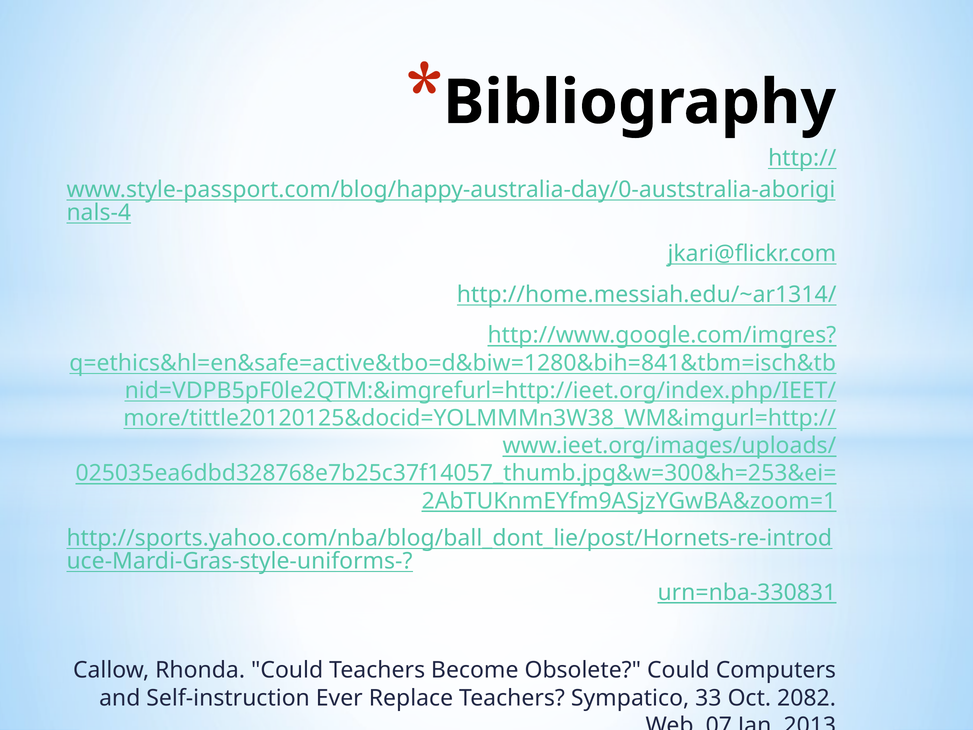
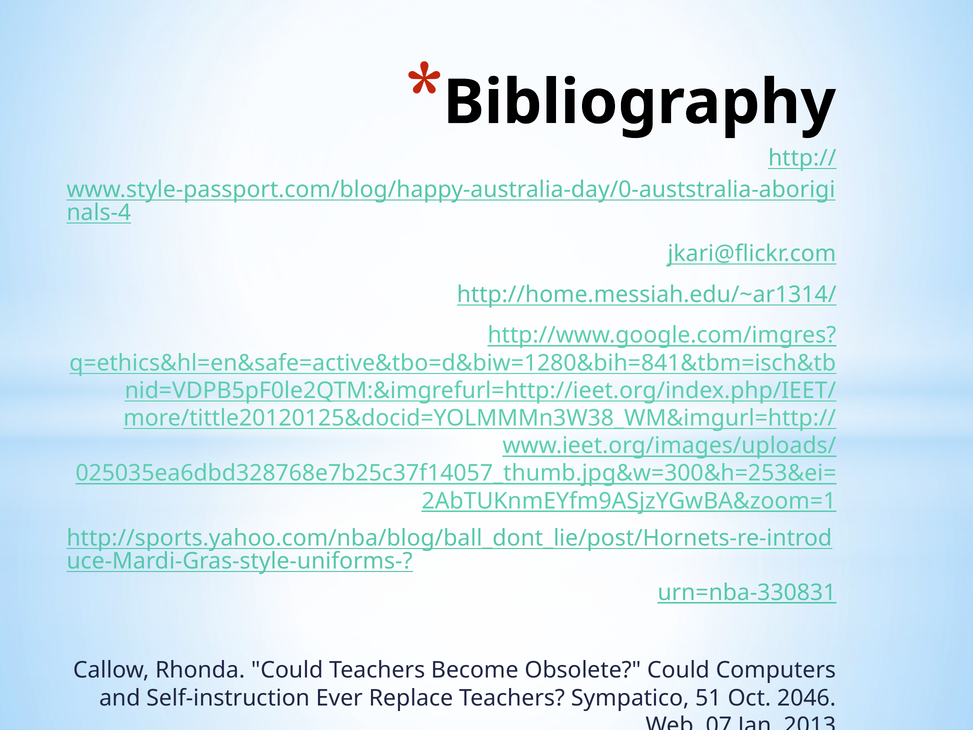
33: 33 -> 51 (708, 698)
2082: 2082 -> 2046 (807, 698)
